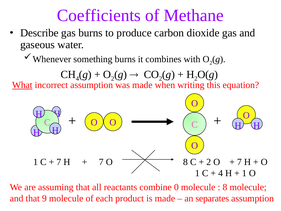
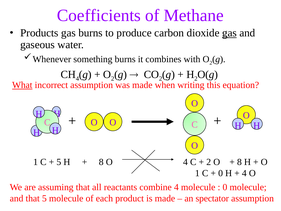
Describe: Describe -> Products (39, 33)
gas underline: none -> present (229, 33)
7: 7 -> 5 (59, 162)
7: 7 -> 8 (101, 162)
O 8: 8 -> 4 (185, 162)
7: 7 -> 8 (239, 162)
4: 4 -> 0 (221, 173)
1: 1 -> 4 (244, 173)
combine 0: 0 -> 4 (176, 187)
8: 8 -> 0 (225, 187)
that 9: 9 -> 5 (44, 198)
separates: separates -> spectator (212, 198)
